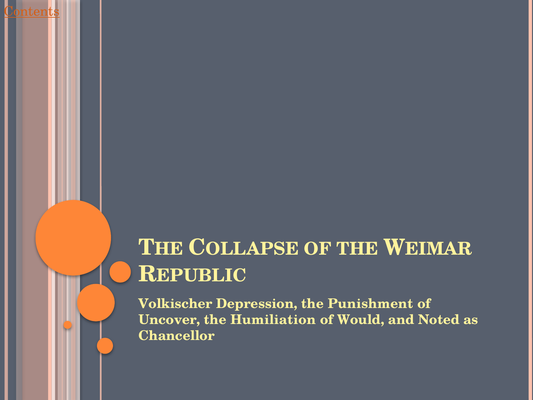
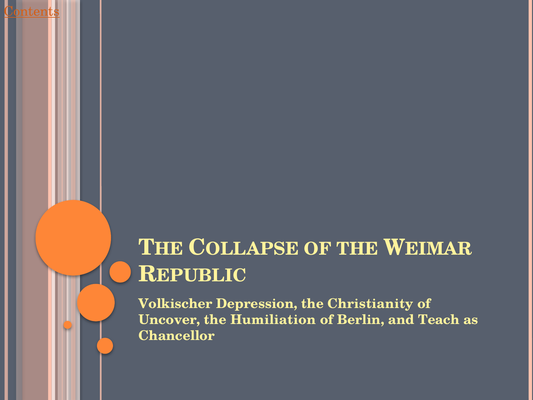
Punishment: Punishment -> Christianity (370, 304)
Would: Would -> Berlin (361, 320)
Noted: Noted -> Teach (439, 320)
